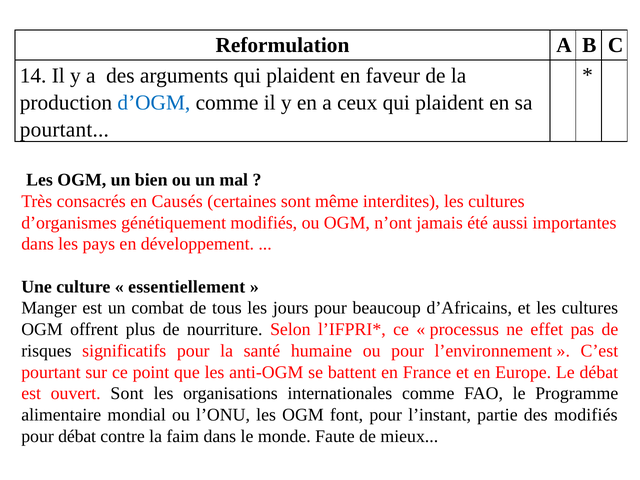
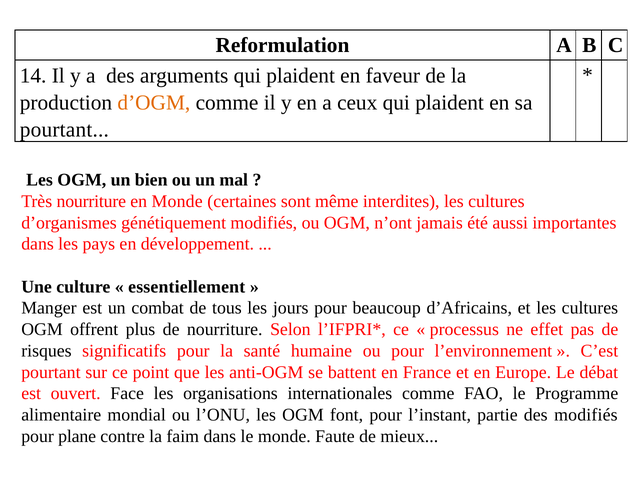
d’OGM colour: blue -> orange (154, 103)
Très consacrés: consacrés -> nourriture (91, 201)
en Causés: Causés -> Monde (177, 201)
ouvert Sont: Sont -> Face (127, 393)
pour débat: débat -> plane (77, 436)
